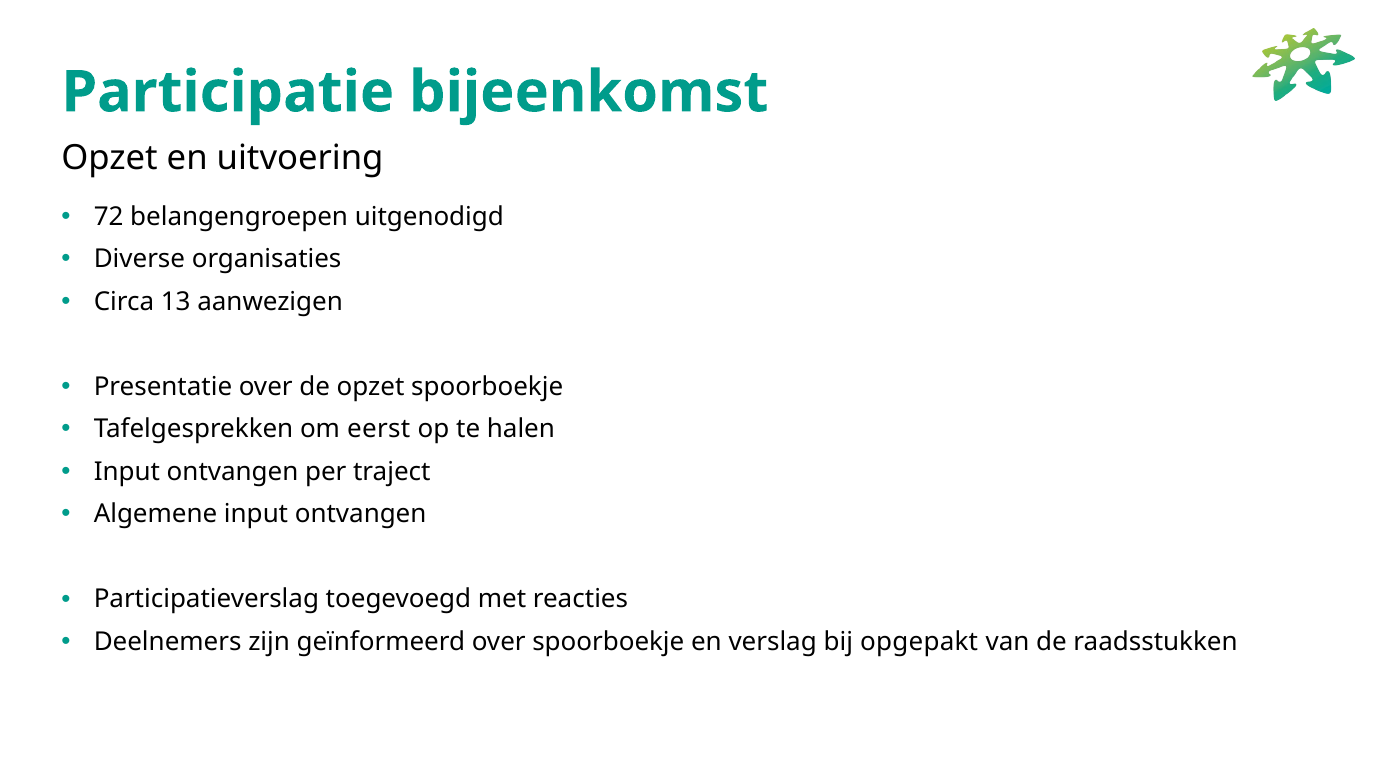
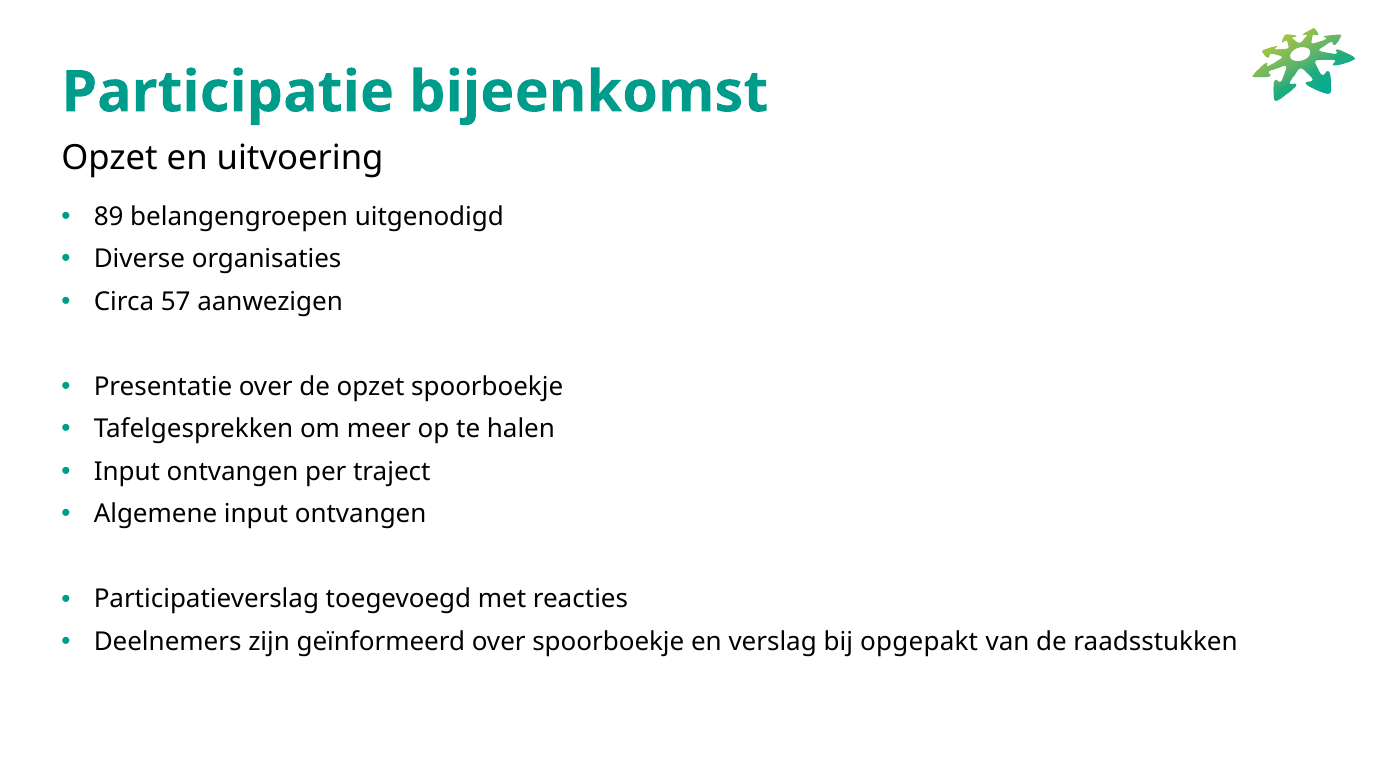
72: 72 -> 89 (109, 217)
13: 13 -> 57 (176, 302)
eerst: eerst -> meer (379, 429)
